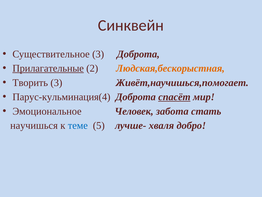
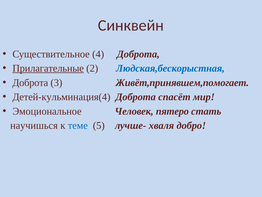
Существительное 3: 3 -> 4 (98, 54)
Людская,бескорыстная colour: orange -> blue (170, 68)
Творить: Творить -> Доброта (30, 82)
Живёт,научишься,помогает: Живёт,научишься,помогает -> Живёт,принявшем,помогает (182, 82)
Парус-кульминация(4: Парус-кульминация(4 -> Детей-кульминация(4 (61, 97)
спасёт underline: present -> none (174, 97)
забота: забота -> пятеро (172, 111)
